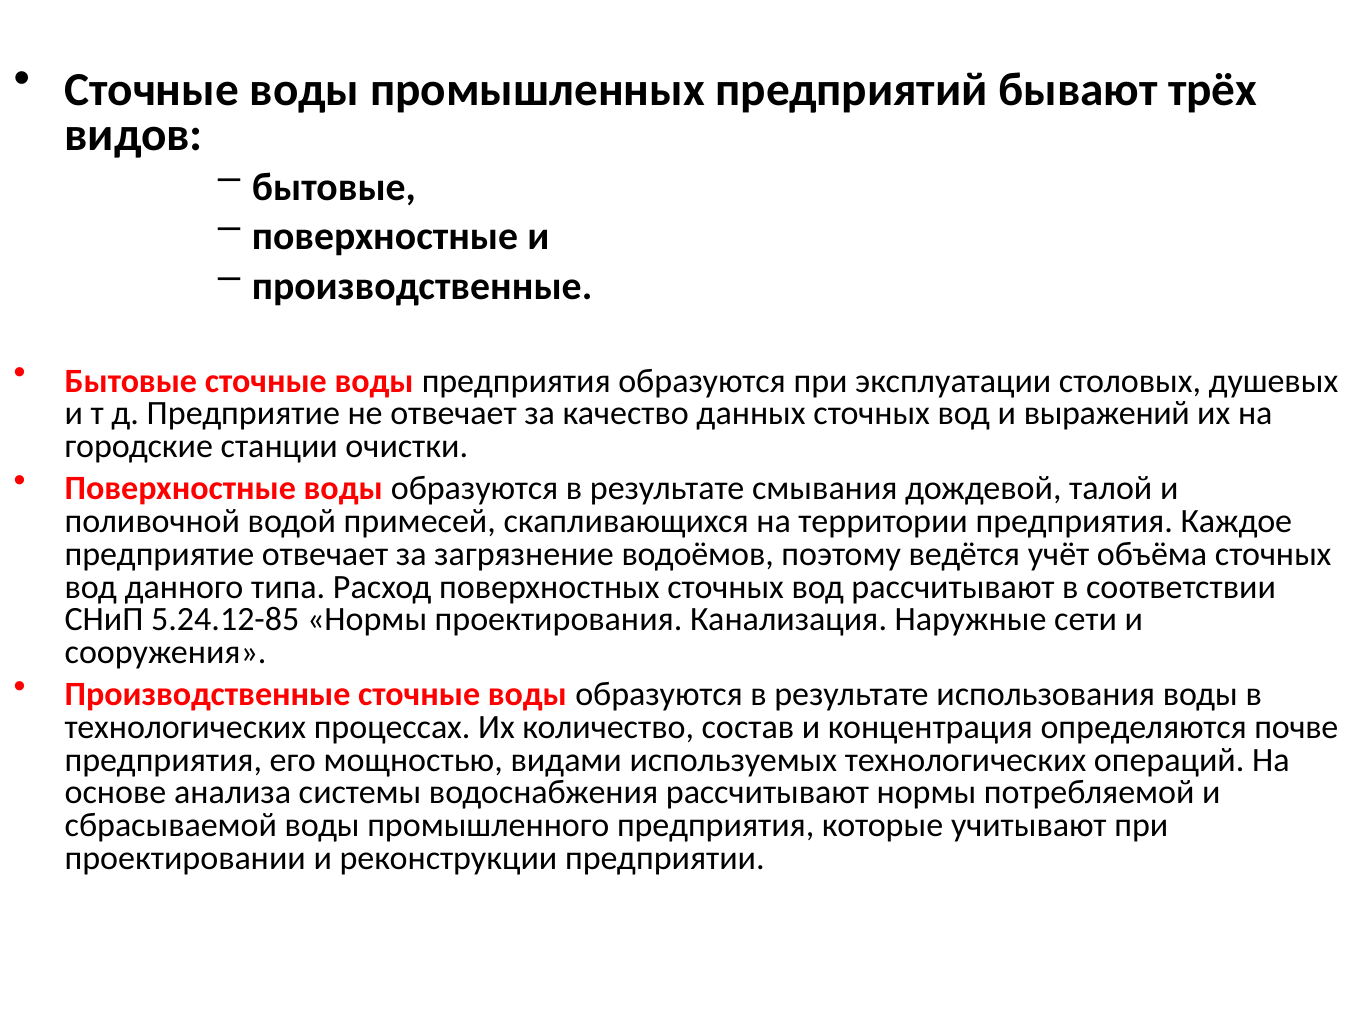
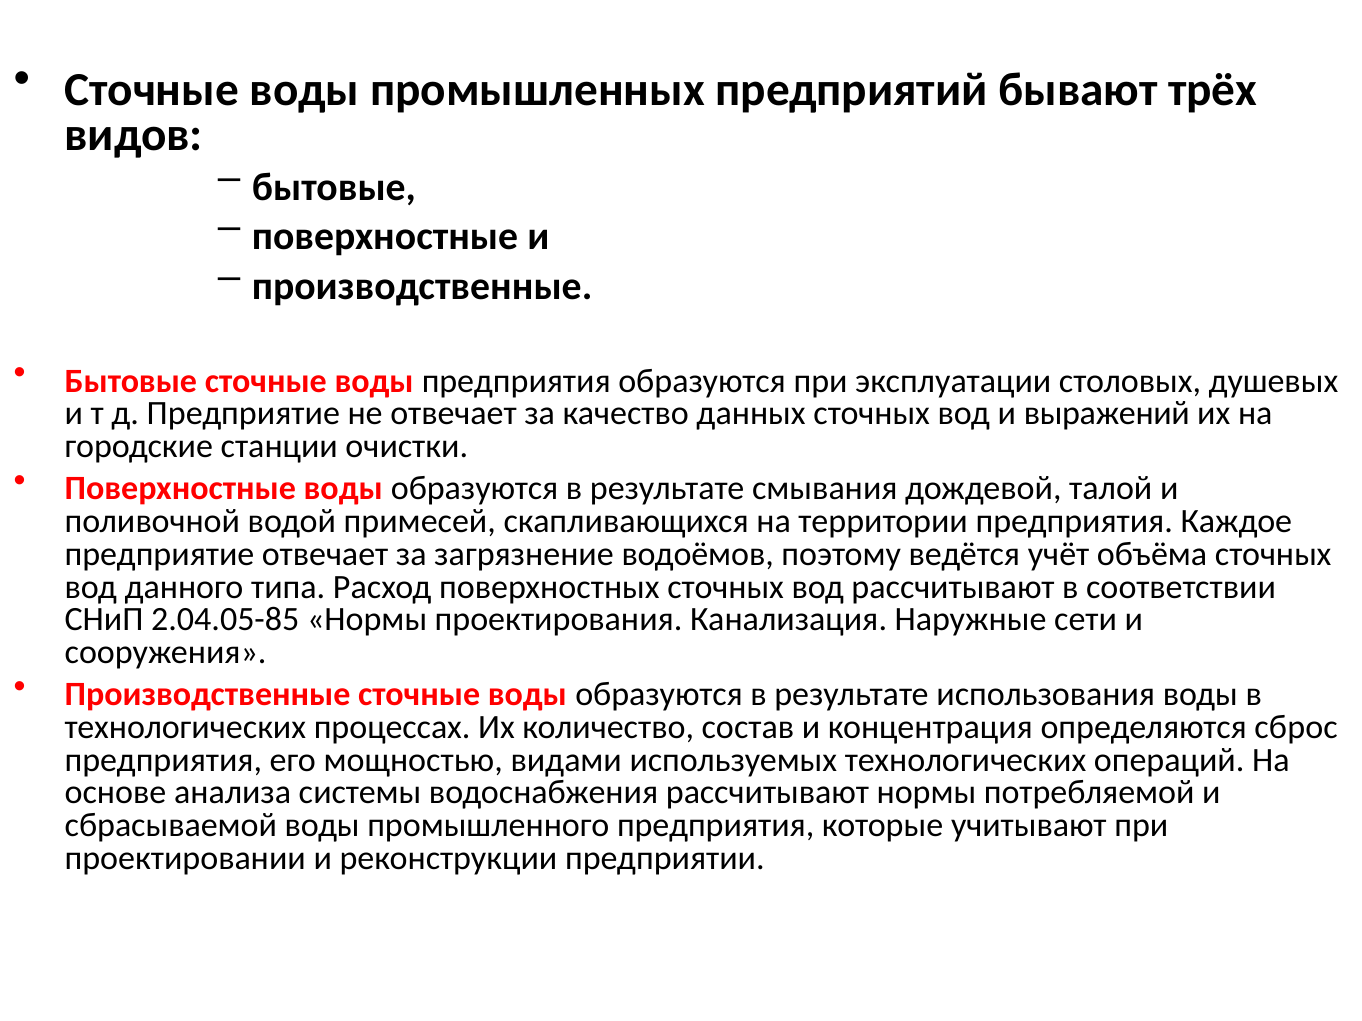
5.24.12-85: 5.24.12-85 -> 2.04.05-85 (225, 620)
почве: почве -> сброс (1296, 728)
